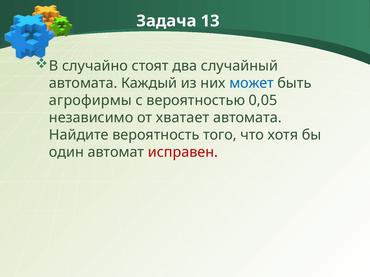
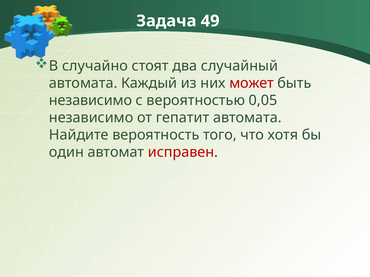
13: 13 -> 49 (210, 21)
может colour: blue -> red (252, 83)
агрофирмы: агрофирмы -> независимо (91, 101)
хватает: хватает -> гепатит (183, 118)
